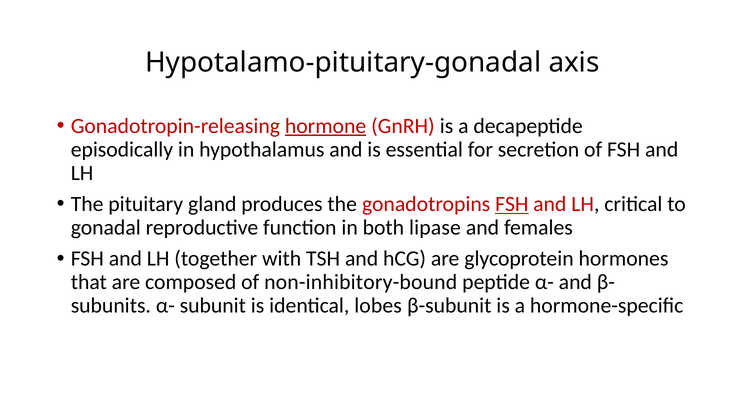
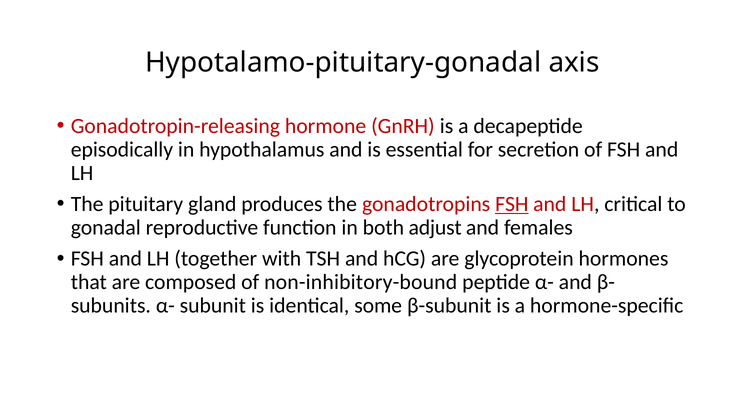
hormone underline: present -> none (326, 126)
lipase: lipase -> adjust (435, 228)
lobes: lobes -> some (378, 306)
